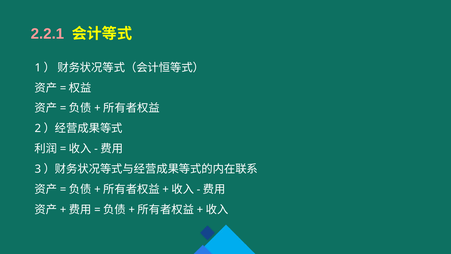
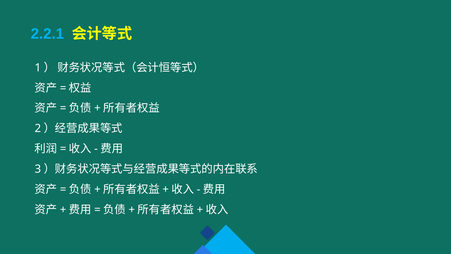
2.2.1 colour: pink -> light blue (47, 34)
